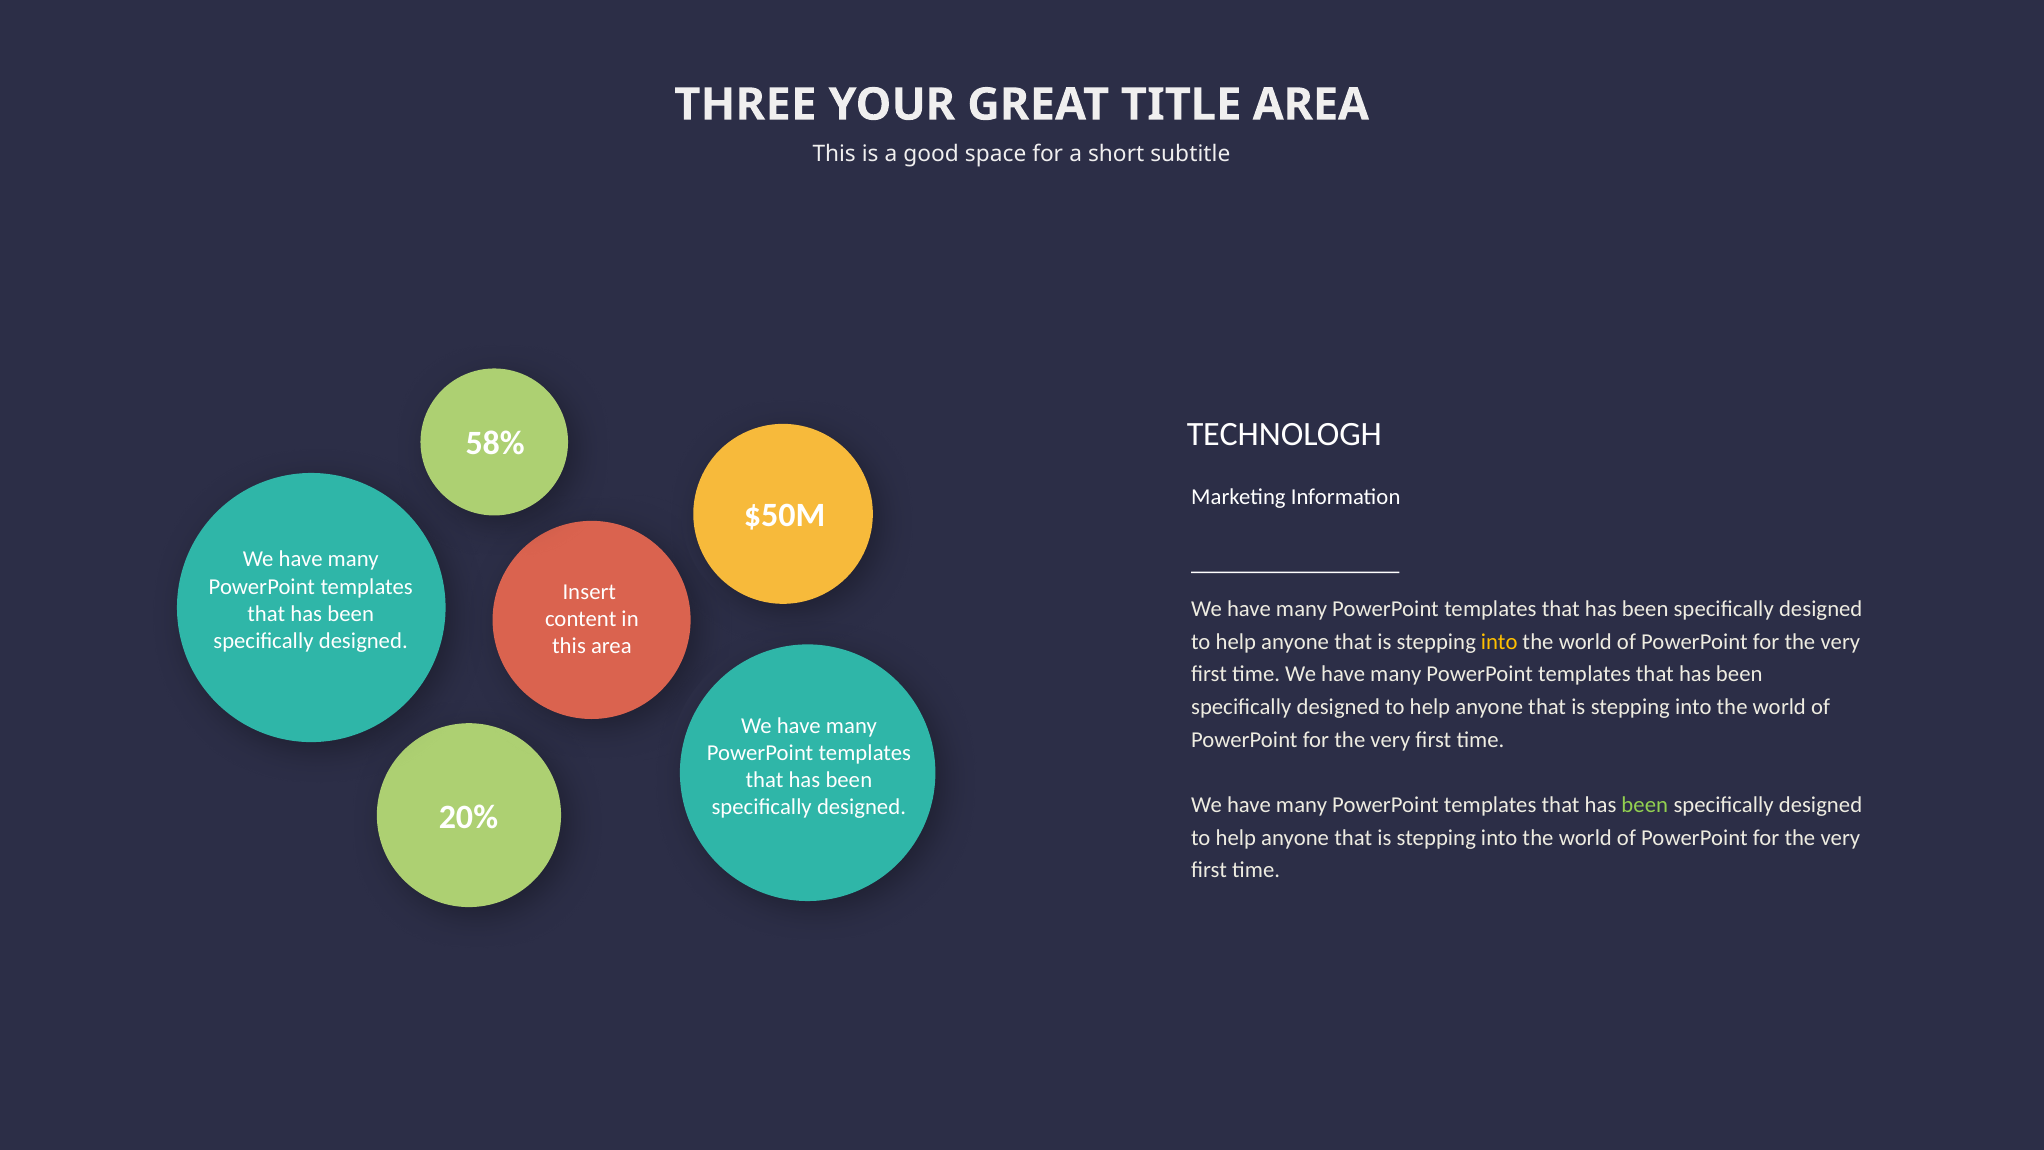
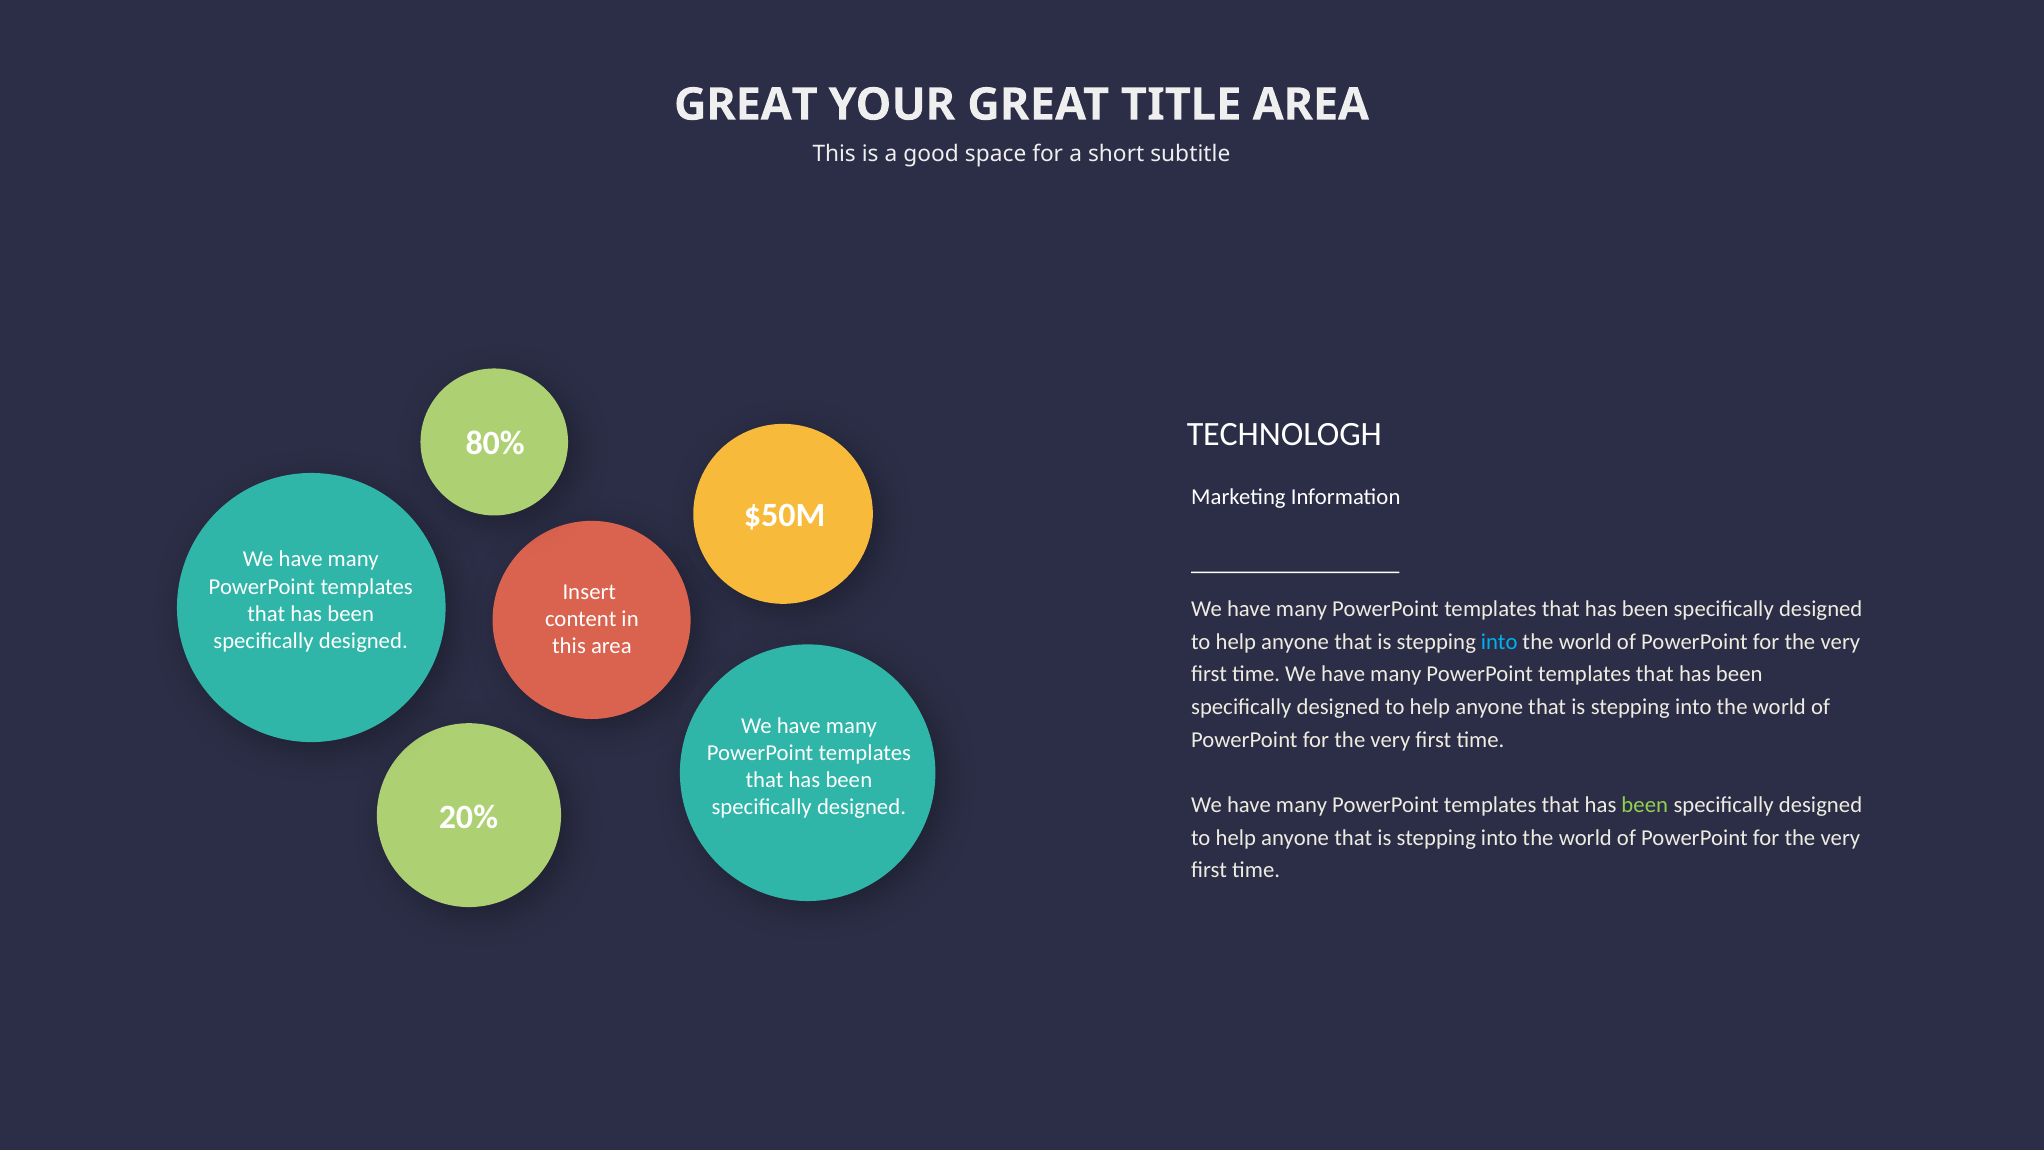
THREE: THREE -> GREAT (746, 105)
58%: 58% -> 80% (495, 443)
into colour: yellow -> light blue (1499, 642)
